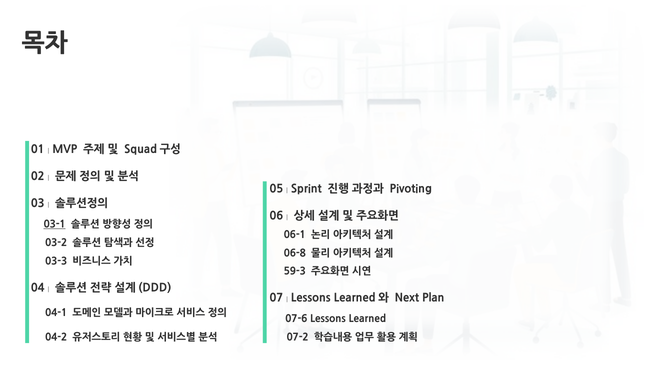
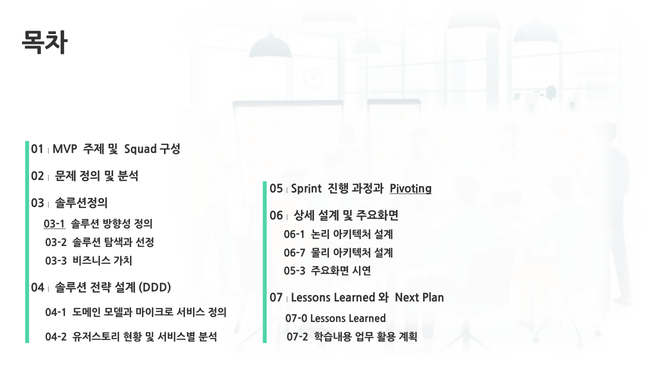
Pivoting underline: none -> present (411, 189)
06-8: 06-8 -> 06-7 (295, 253)
59-3: 59-3 -> 05-3 (295, 271)
07-6: 07-6 -> 07-0 (296, 318)
